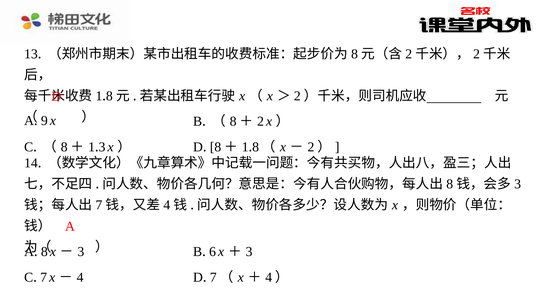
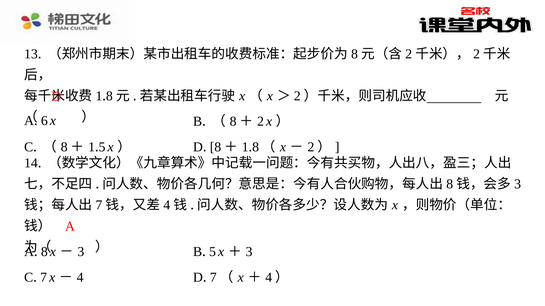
9: 9 -> 6 (44, 121)
3: 3 -> 5 (102, 147)
6: 6 -> 5 (213, 252)
